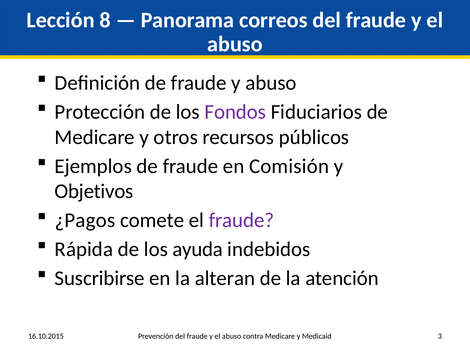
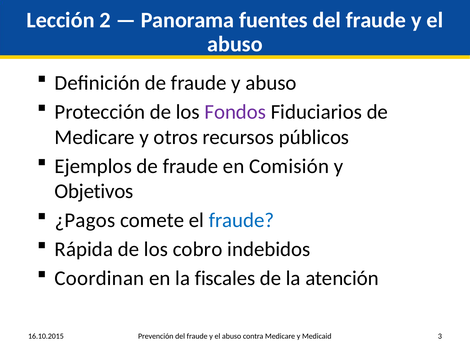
8: 8 -> 2 (105, 20)
correos: correos -> fuentes (273, 20)
fraude colour: purple -> blue (241, 220)
ayuda: ayuda -> cobro (198, 249)
Suscribirse: Suscribirse -> Coordinan (99, 278)
alteran: alteran -> fiscales (225, 278)
